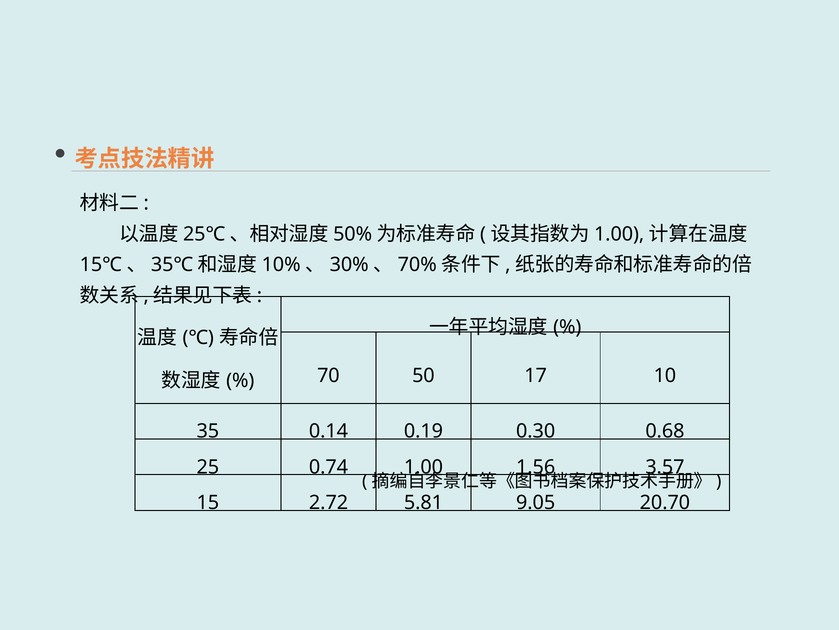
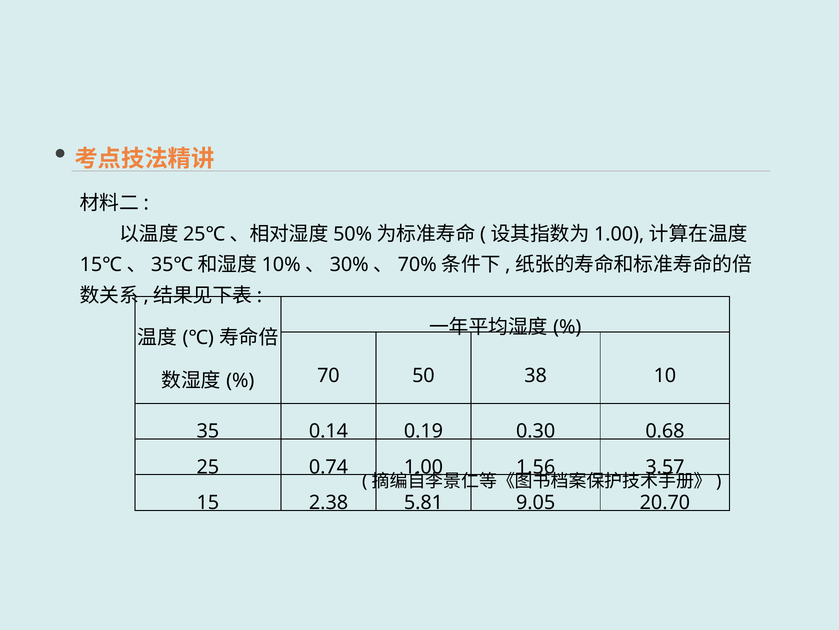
17: 17 -> 38 (536, 375)
2.72: 2.72 -> 2.38 (329, 502)
